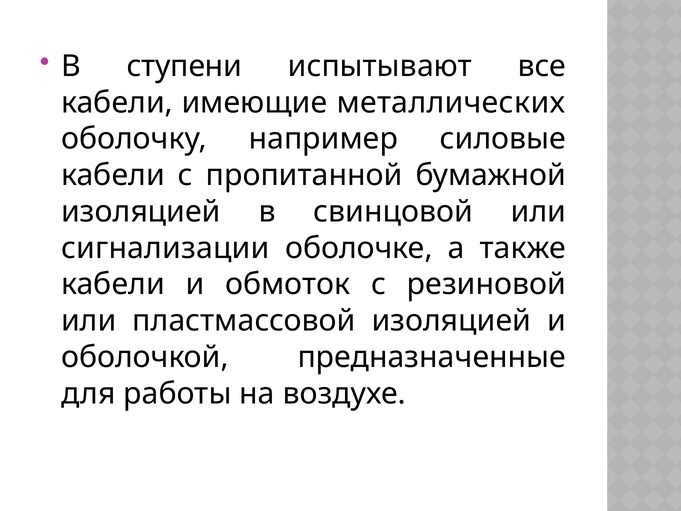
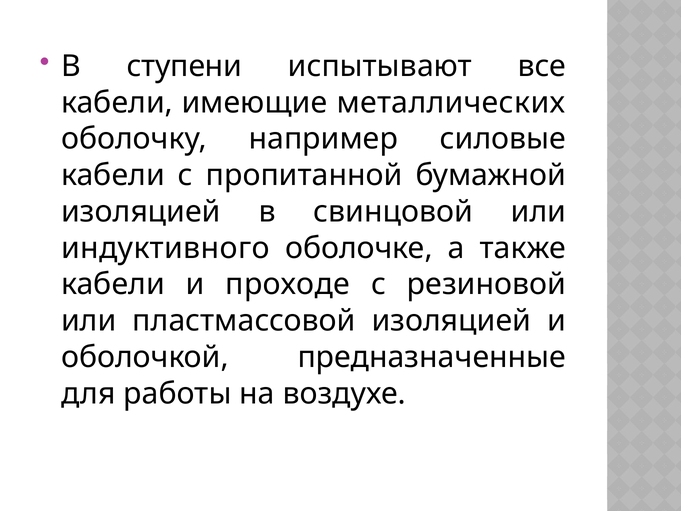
сигнализации: сигнализации -> индуктивного (165, 248)
обмоток: обмоток -> проходе (288, 284)
